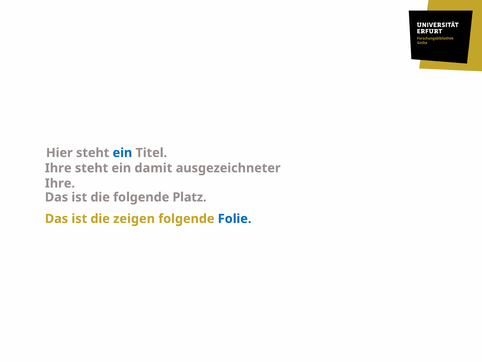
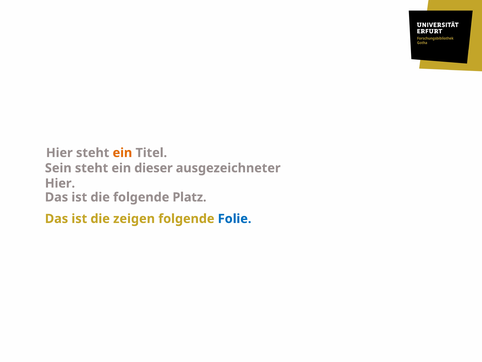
ein colour: blue -> orange (122, 153)
Ihre: Ihre -> Sein (58, 168)
damit: damit -> dieser (154, 168)
Ihre: Ihre -> Hier (60, 183)
